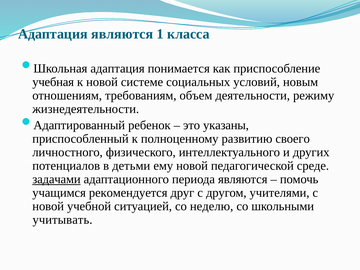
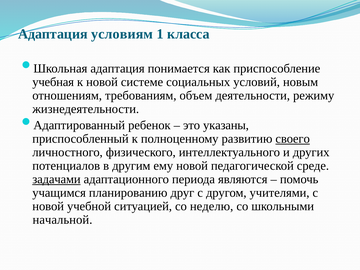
Адаптация являются: являются -> условиям (122, 34)
своего underline: none -> present (293, 139)
детьми: детьми -> другим (131, 166)
рекомендуется: рекомендуется -> планированию (128, 193)
учитывать: учитывать -> начальной (63, 220)
